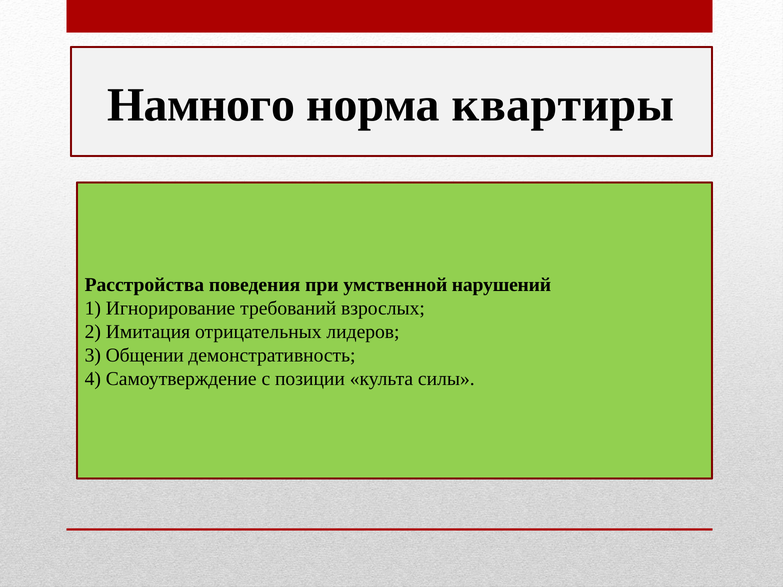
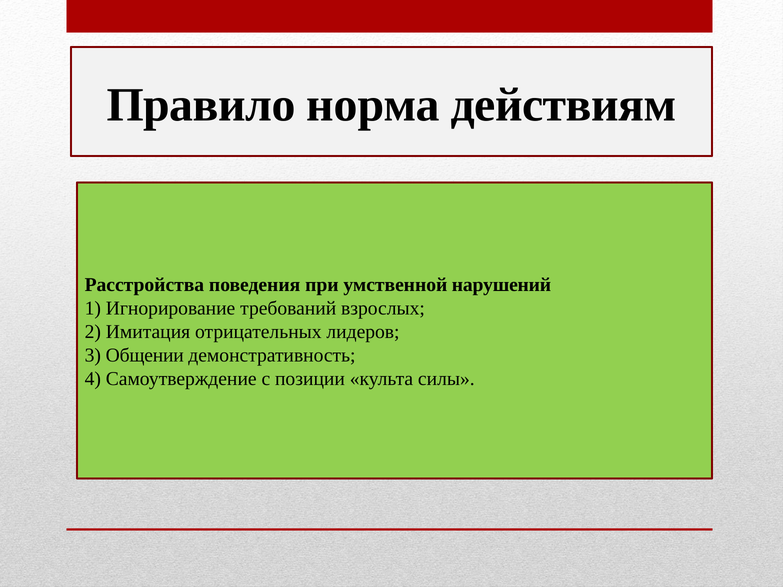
Намного: Намного -> Правило (201, 105)
квартиры: квартиры -> действиям (564, 105)
